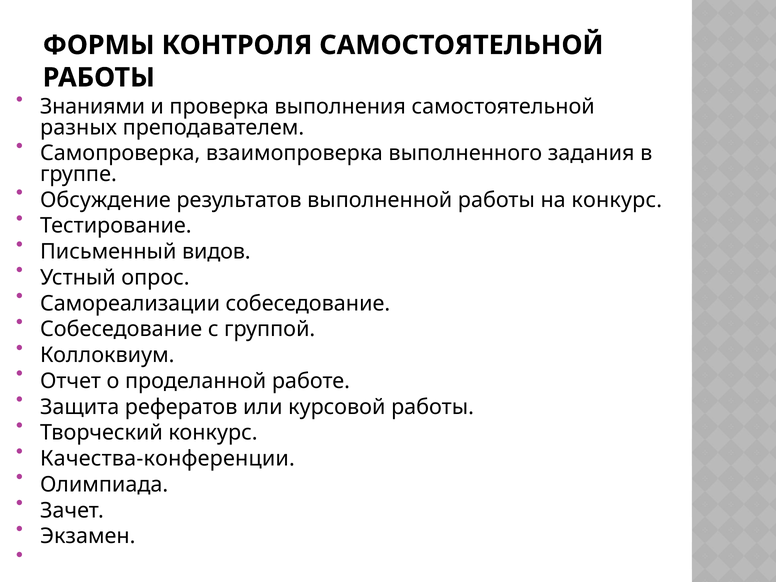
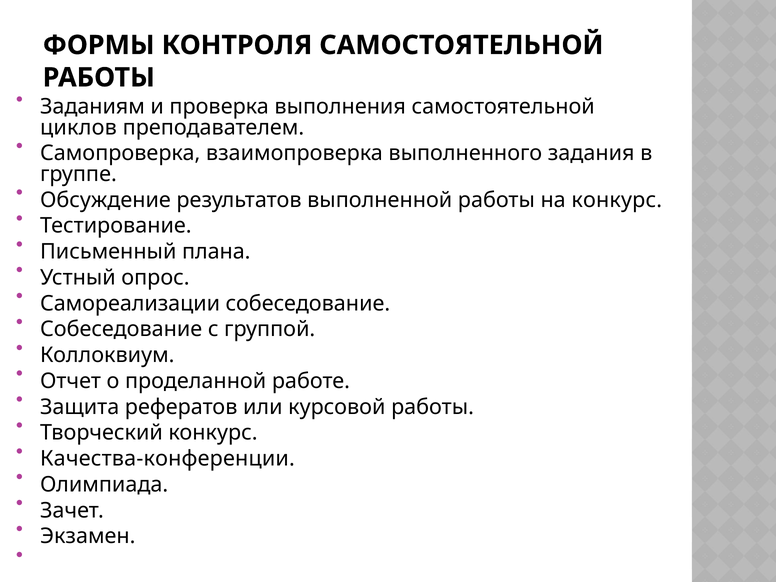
Знаниями: Знаниями -> Заданиям (92, 107)
разных: разных -> циклов (78, 127)
видов: видов -> плана (216, 252)
